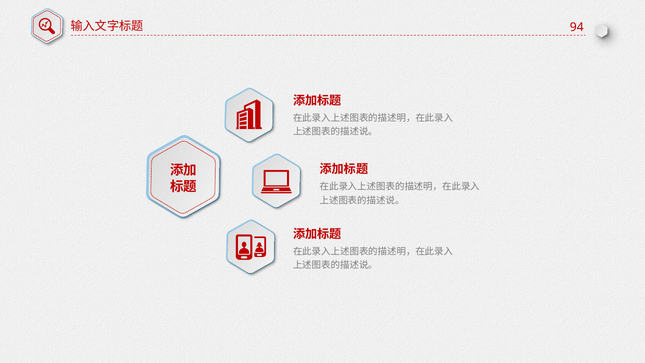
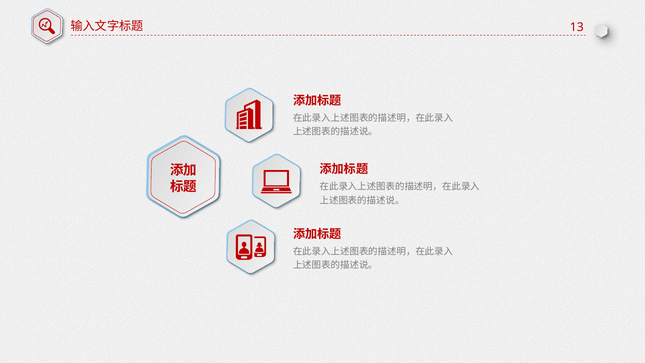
94: 94 -> 13 (577, 27)
